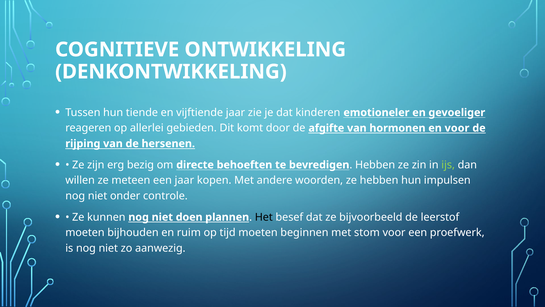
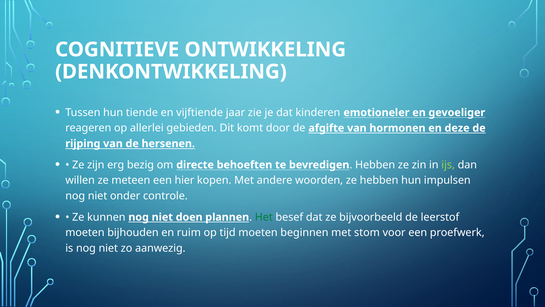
en voor: voor -> deze (457, 128)
een jaar: jaar -> hier (184, 180)
Het colour: black -> green (264, 217)
